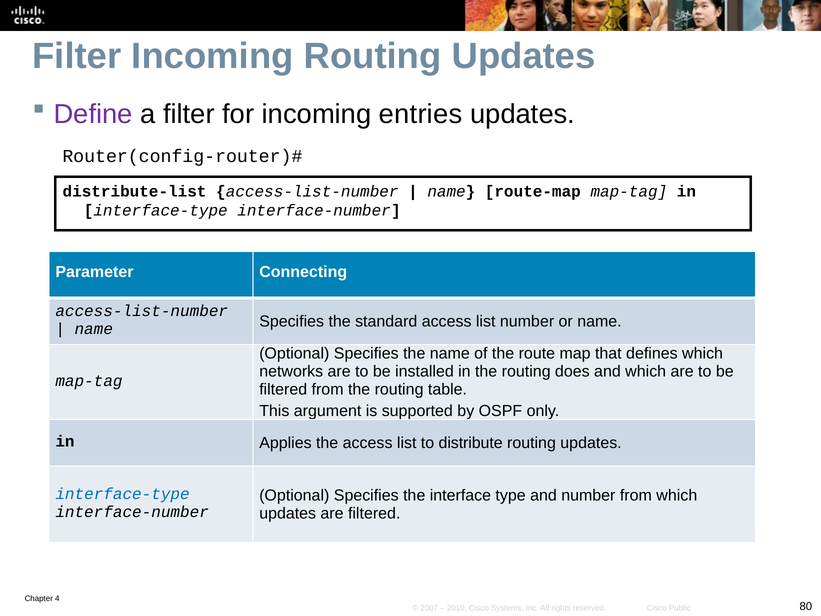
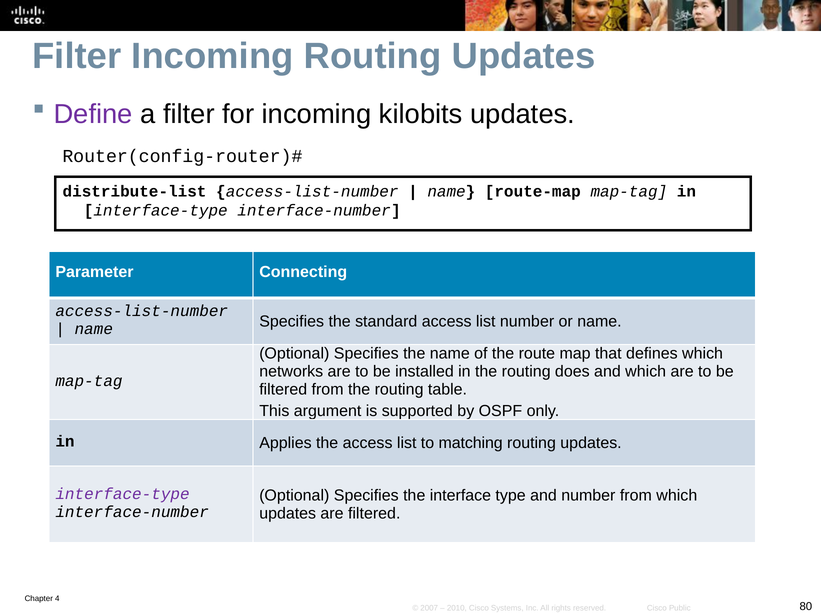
entries: entries -> kilobits (421, 114)
distribute: distribute -> matching (471, 443)
interface-type colour: blue -> purple (123, 494)
